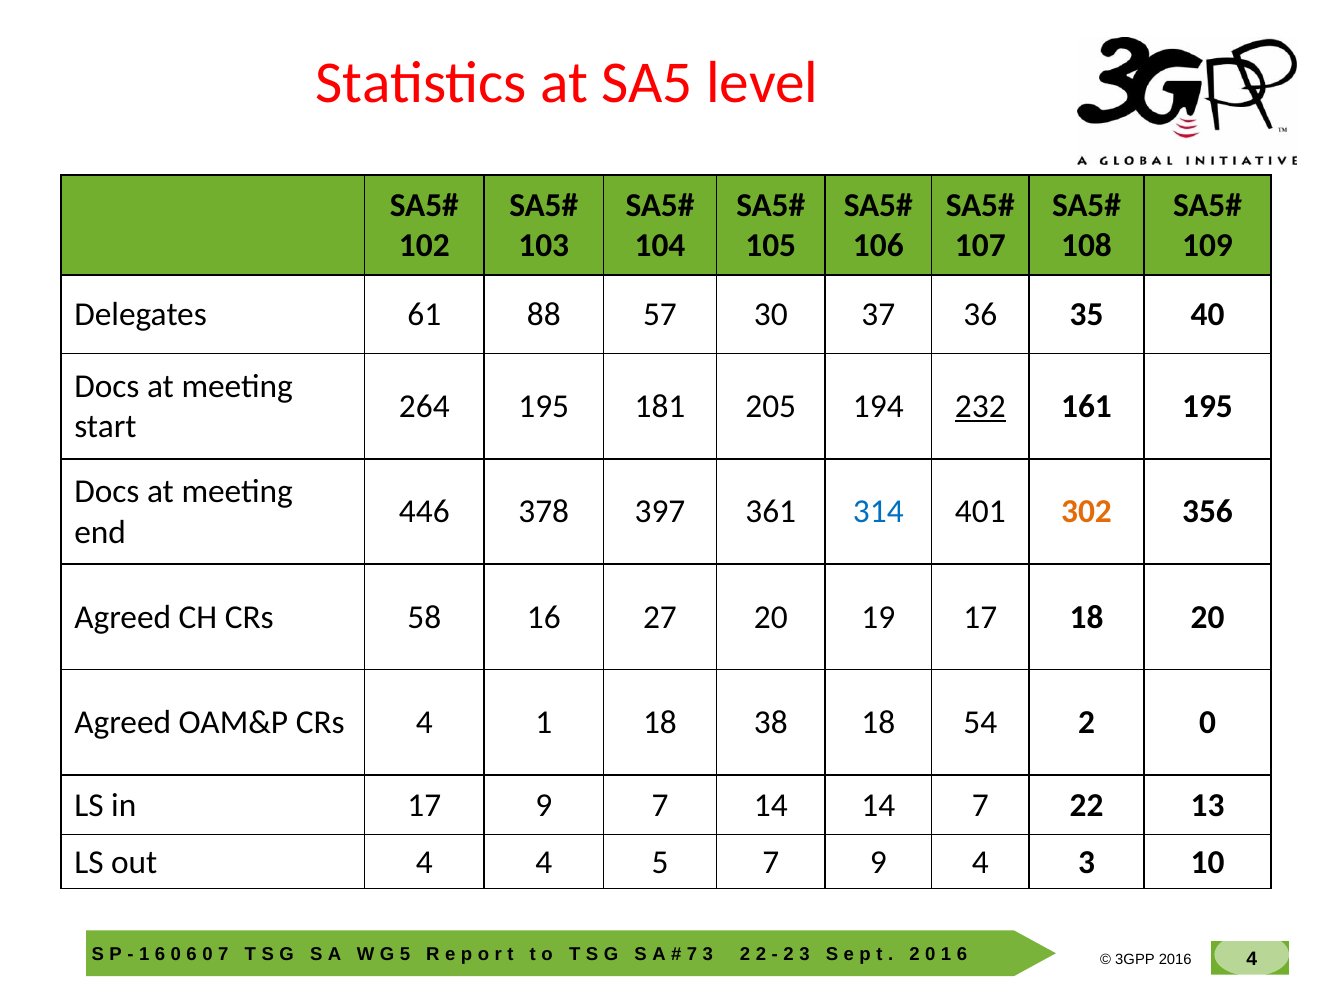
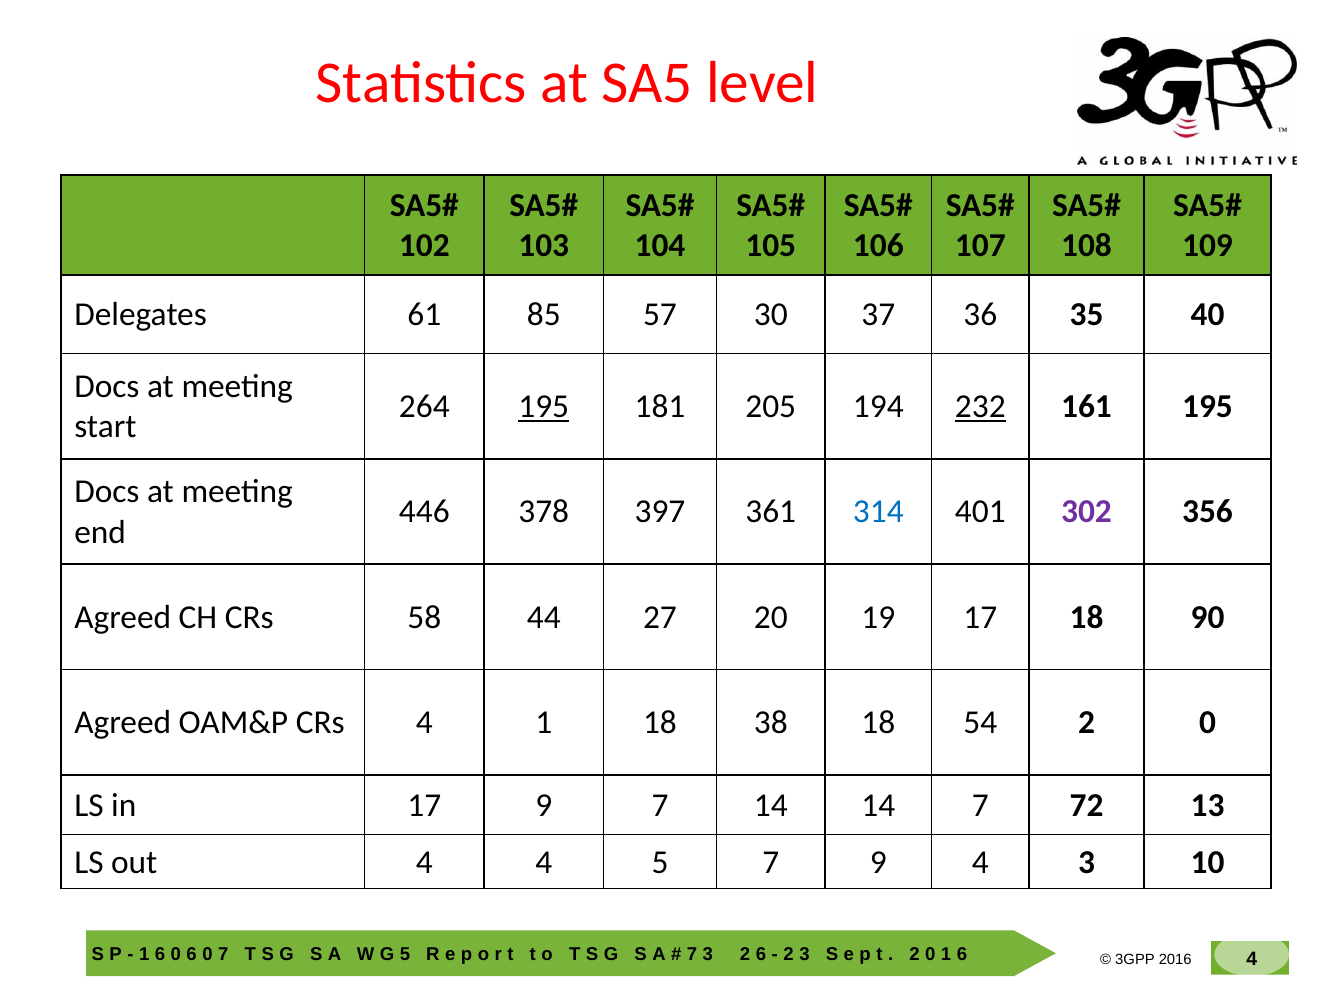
88: 88 -> 85 (544, 315)
195 underline: none -> present (544, 407)
302 colour: orange -> purple (1086, 512)
16: 16 -> 44 (544, 617)
18 20: 20 -> 90 (1208, 617)
22: 22 -> 72 (1087, 805)
2 2: 2 -> 6 (761, 954)
